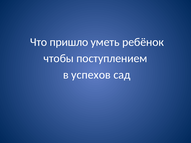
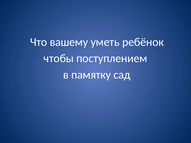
пришло: пришло -> вашему (69, 42)
успехов: успехов -> памятку (91, 75)
